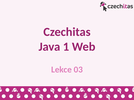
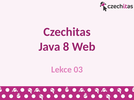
1: 1 -> 8 (66, 47)
